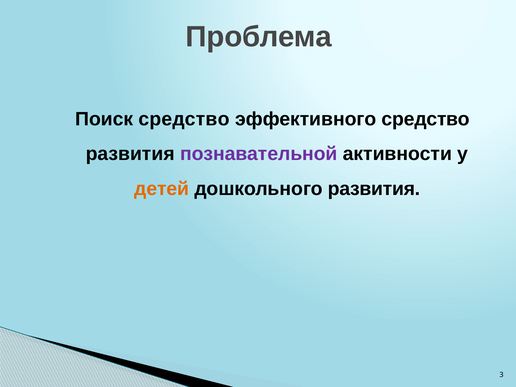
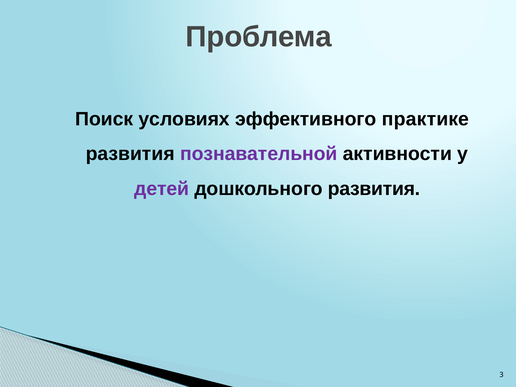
Поиск средство: средство -> условиях (184, 119)
эффективного средство: средство -> практике (426, 119)
детей colour: orange -> purple (162, 189)
